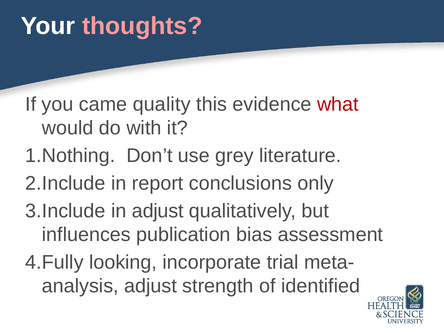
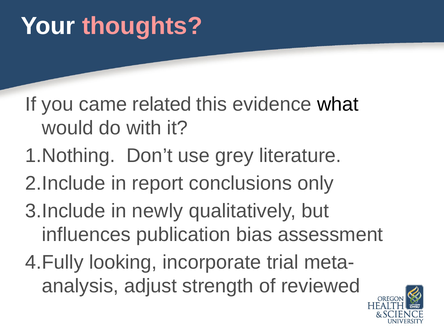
quality: quality -> related (162, 104)
what colour: red -> black (338, 104)
in adjust: adjust -> newly (158, 211)
identified: identified -> reviewed (321, 286)
